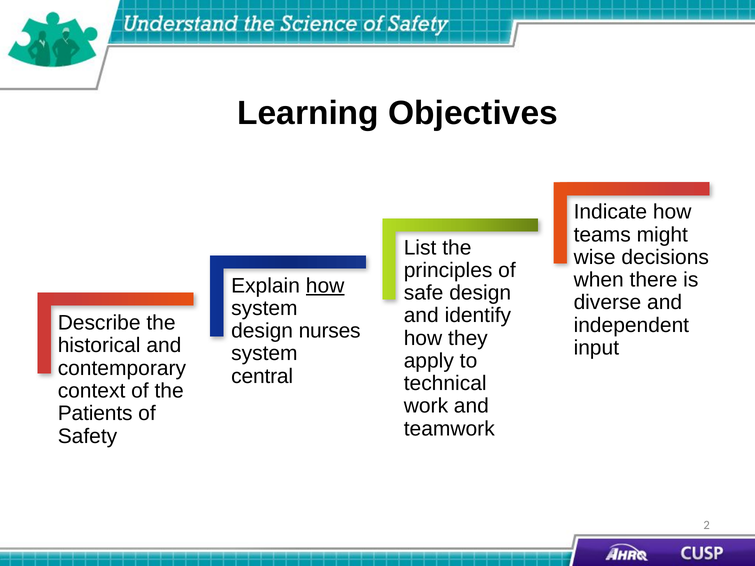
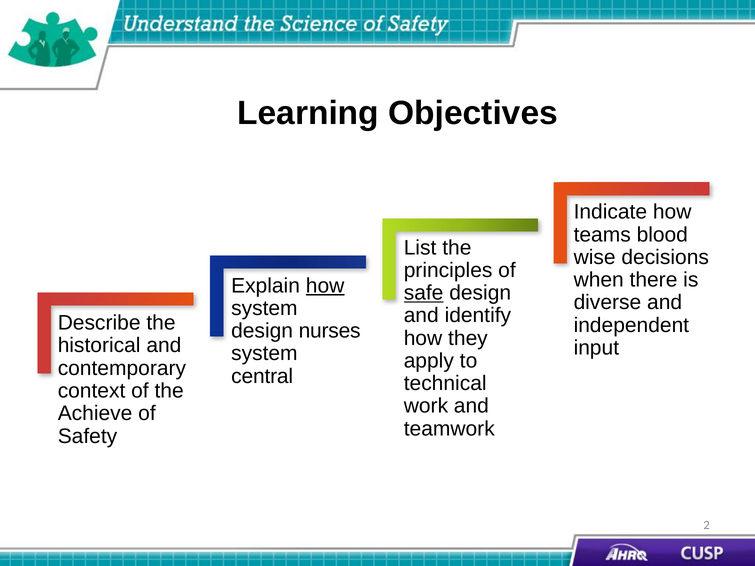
might: might -> blood (662, 235)
safe underline: none -> present (424, 293)
Patients: Patients -> Achieve (95, 414)
